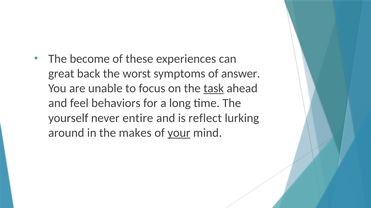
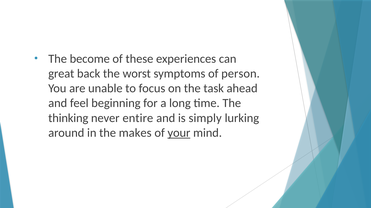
answer: answer -> person (241, 74)
task underline: present -> none (214, 89)
behaviors: behaviors -> beginning (116, 103)
yourself: yourself -> thinking (68, 118)
reflect: reflect -> simply (205, 118)
